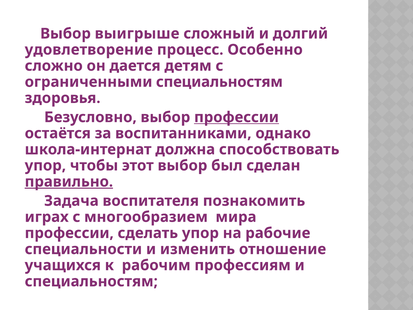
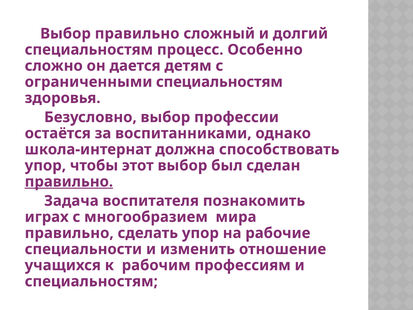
Выбор выигрыше: выигрыше -> правильно (137, 34)
удовлетворение: удовлетворение -> специальностям (89, 50)
профессии underline: present -> none (237, 117)
профессии: профессии -> правильно (69, 233)
